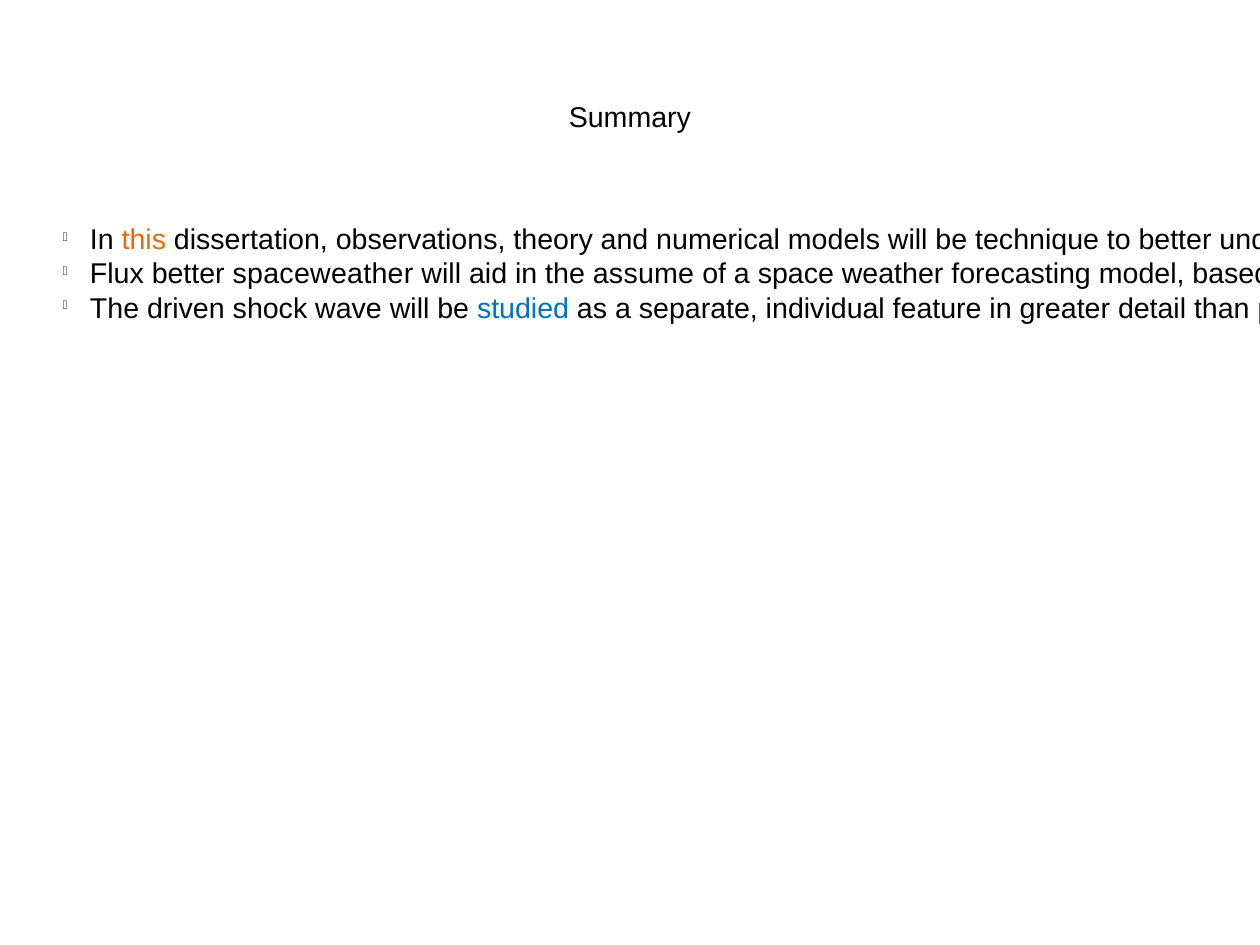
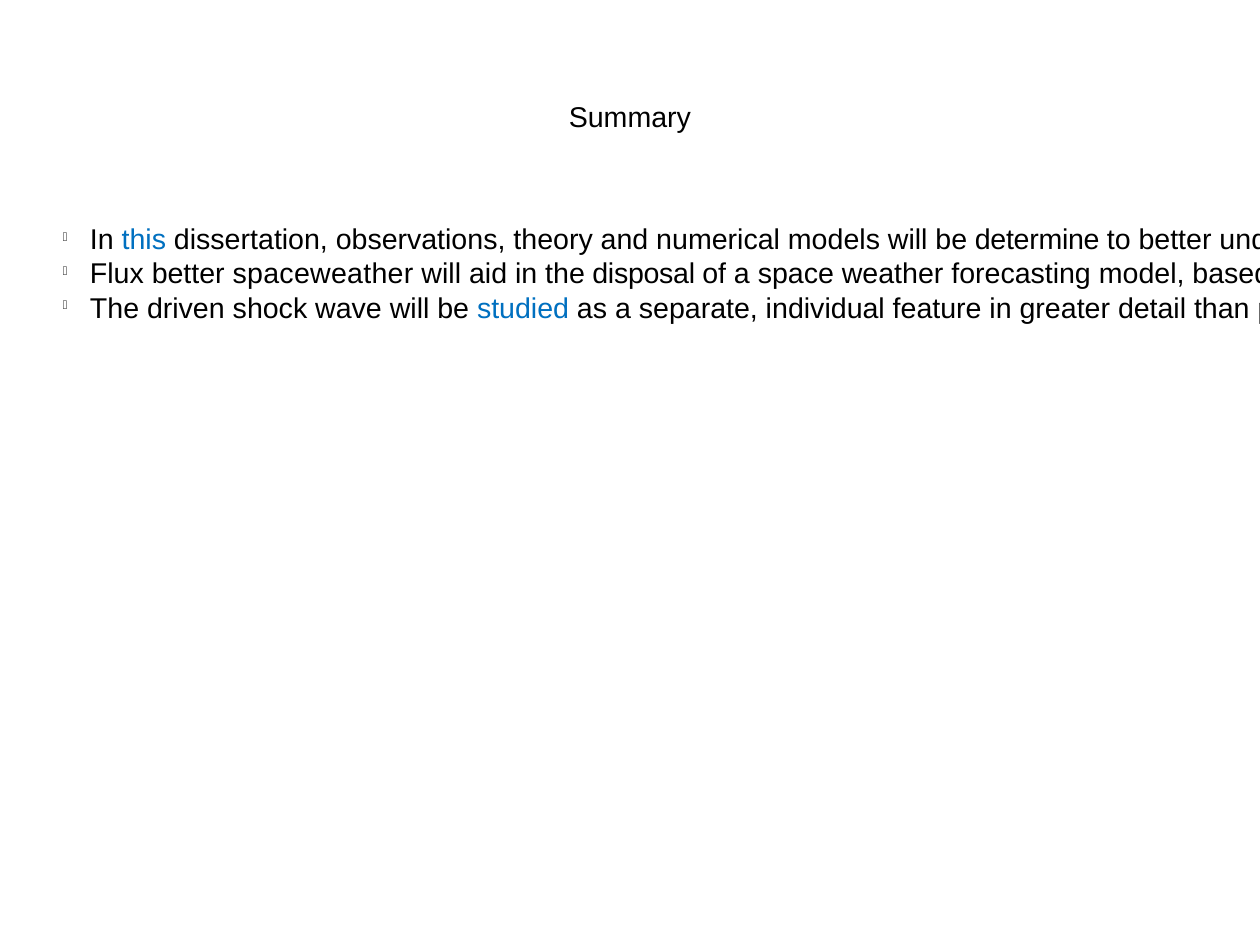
this colour: orange -> blue (144, 240)
technique: technique -> determine (1037, 240)
assume: assume -> disposal (644, 275)
